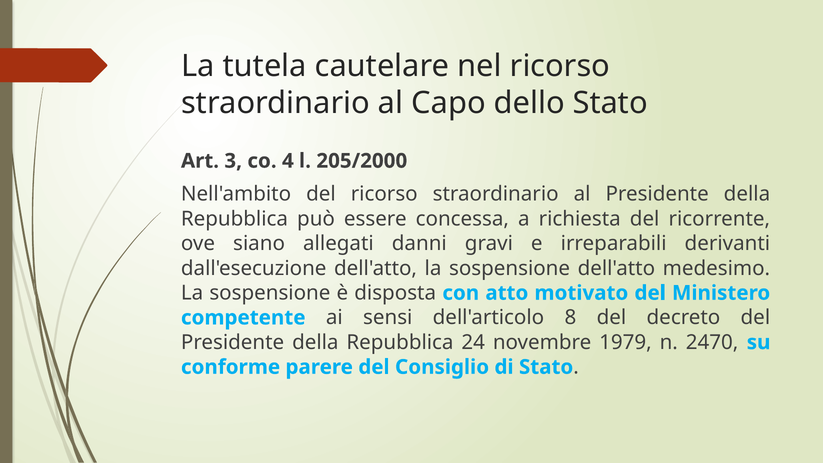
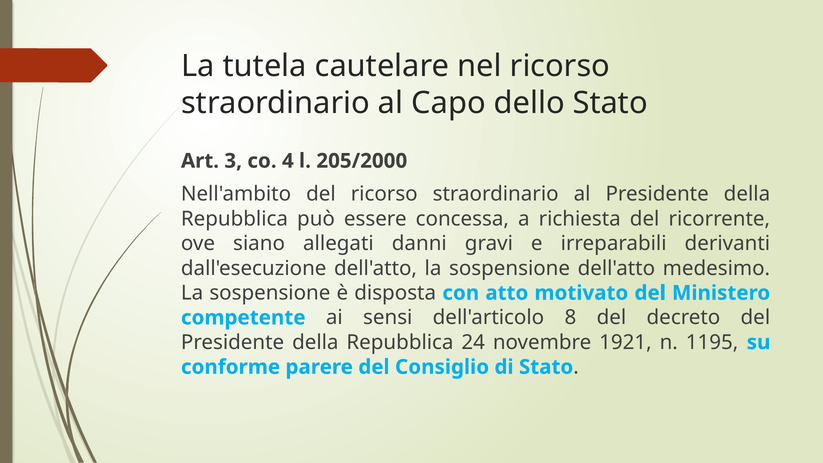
1979: 1979 -> 1921 (625, 342)
2470: 2470 -> 1195 (712, 342)
